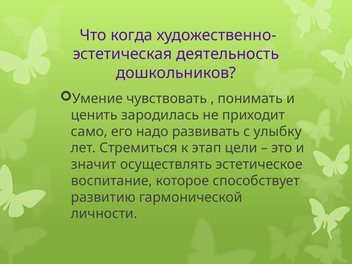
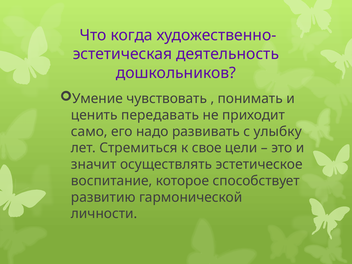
зародилась: зародилась -> передавать (160, 115)
этап: этап -> свое (207, 148)
